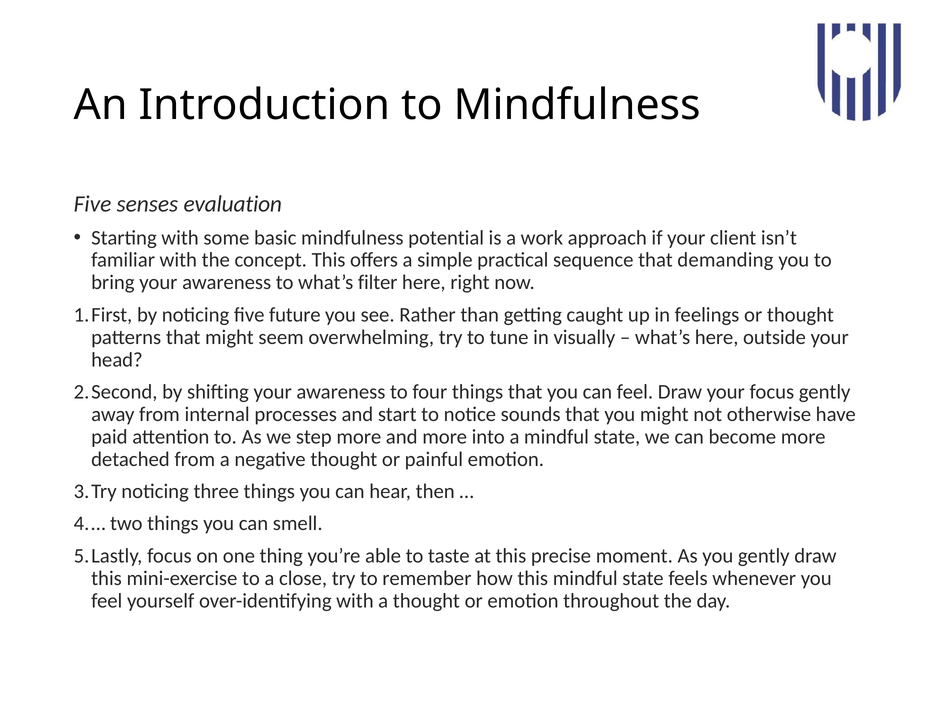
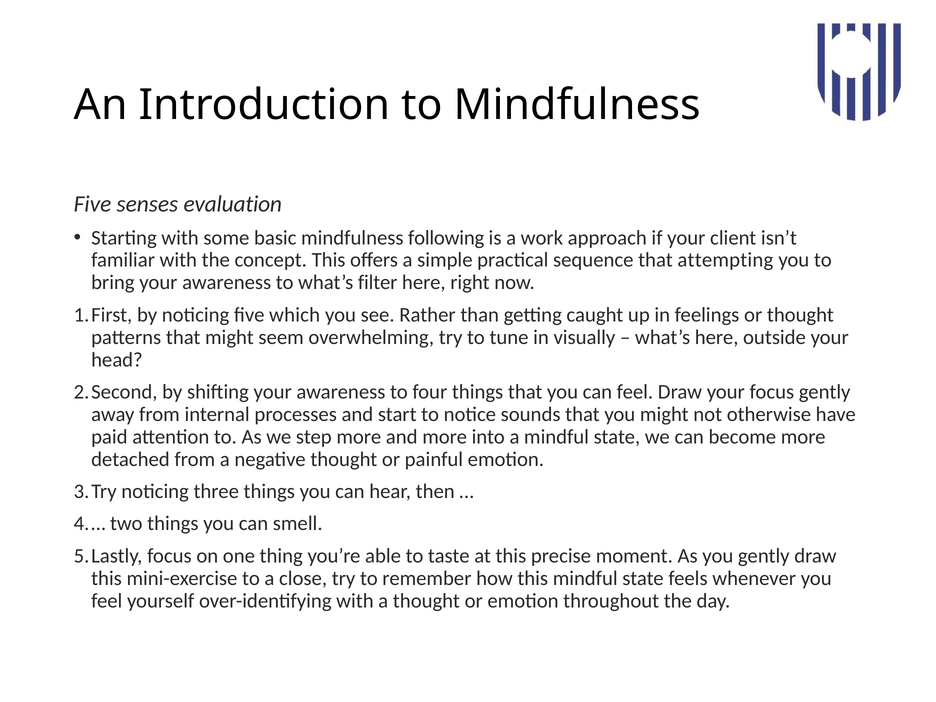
potential: potential -> following (446, 238)
demanding: demanding -> attempting (725, 260)
future: future -> which (295, 315)
